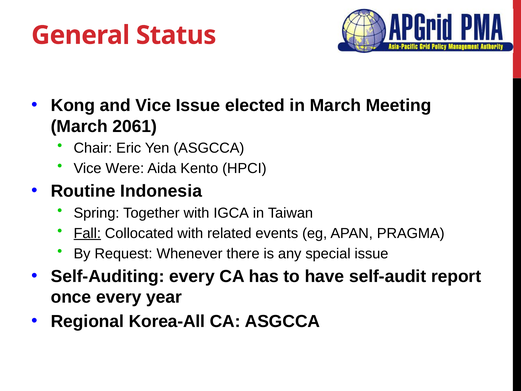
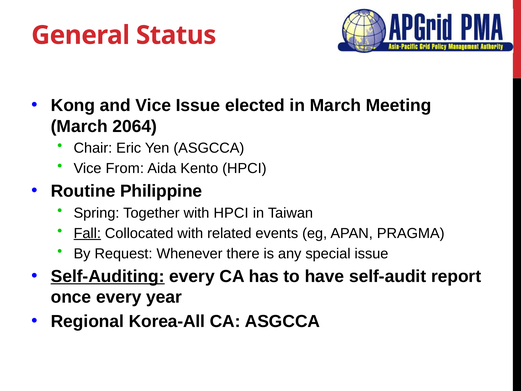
2061: 2061 -> 2064 (135, 126)
Were: Were -> From (125, 168)
Indonesia: Indonesia -> Philippine (161, 191)
with IGCA: IGCA -> HPCI (231, 213)
Self-Auditing underline: none -> present (108, 276)
